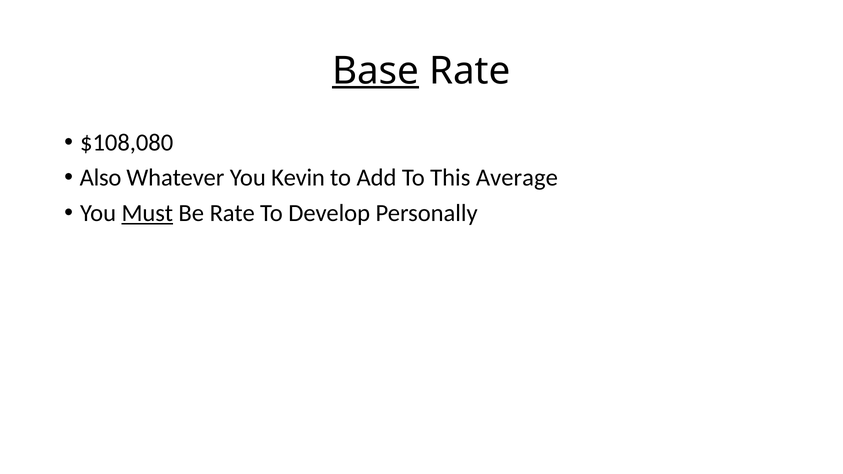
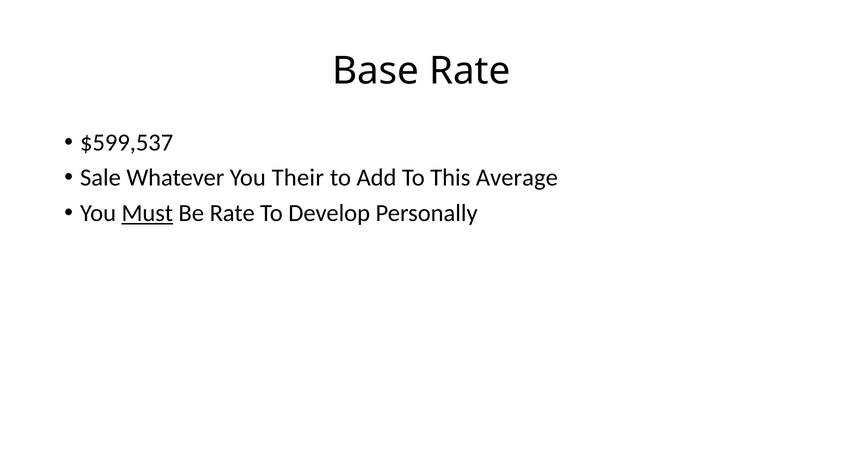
Base underline: present -> none (376, 71)
$108,080: $108,080 -> $599,537 (127, 143)
Also: Also -> Sale (100, 178)
Kevin: Kevin -> Their (298, 178)
